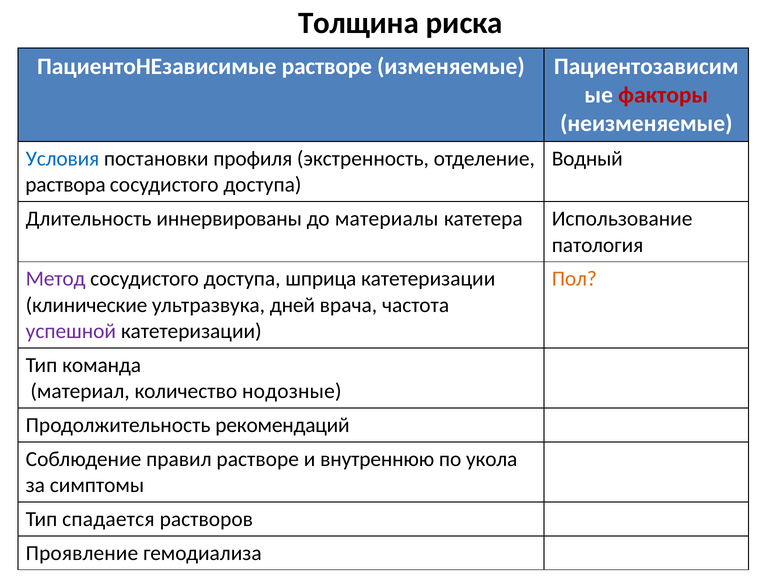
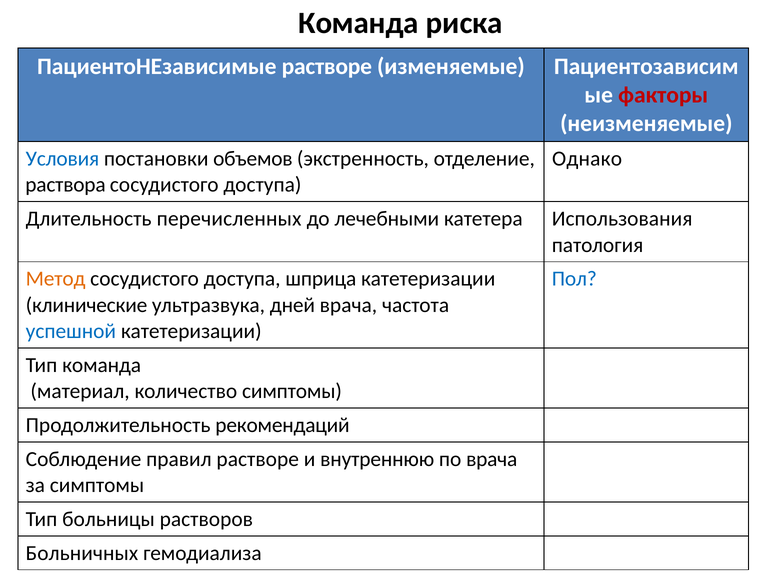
Толщина: Толщина -> Команда (359, 23)
профиля: профиля -> объемов (253, 159)
Водный: Водный -> Однако (587, 159)
иннервированы: иннервированы -> перечисленных (229, 219)
материалы: материалы -> лечебными (387, 219)
Использование: Использование -> Использования (622, 219)
Метод colour: purple -> orange (56, 279)
Пол colour: orange -> blue (574, 279)
успешной colour: purple -> blue (71, 332)
количество нодозные: нодозные -> симптомы (292, 392)
по укола: укола -> врача (492, 459)
спадается: спадается -> больницы (109, 520)
Проявление: Проявление -> Больничных (82, 554)
